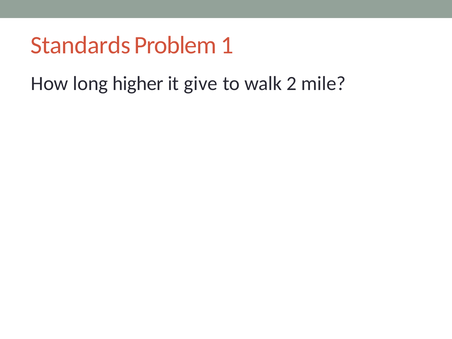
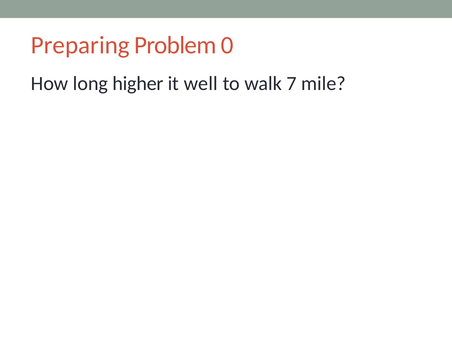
Standards: Standards -> Preparing (80, 45)
1: 1 -> 0 (227, 45)
give: give -> well (201, 84)
2: 2 -> 7 (292, 84)
